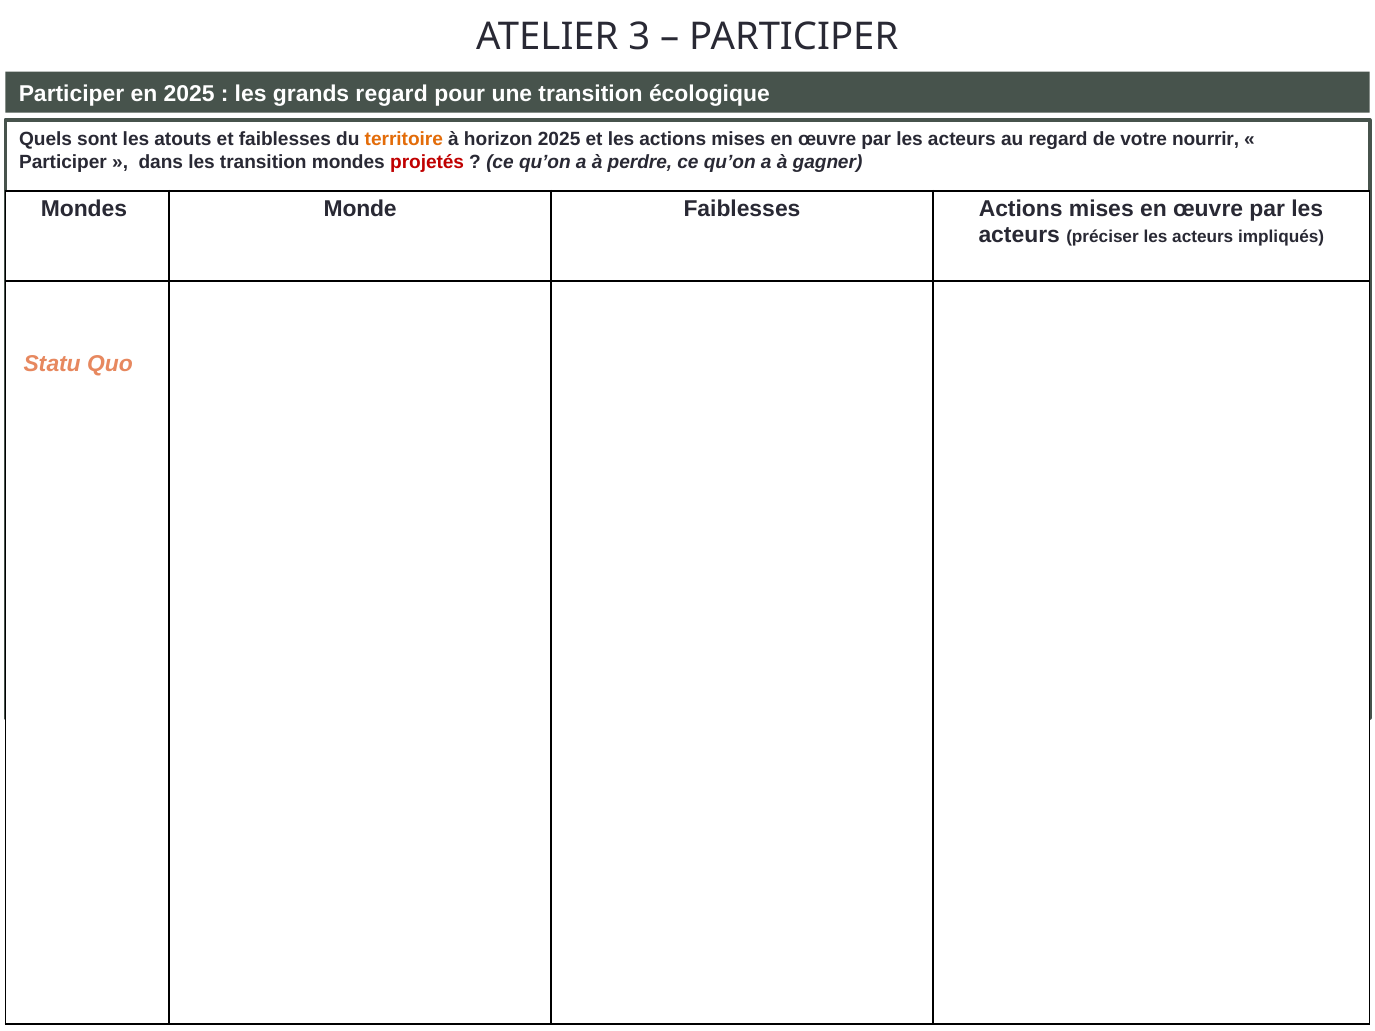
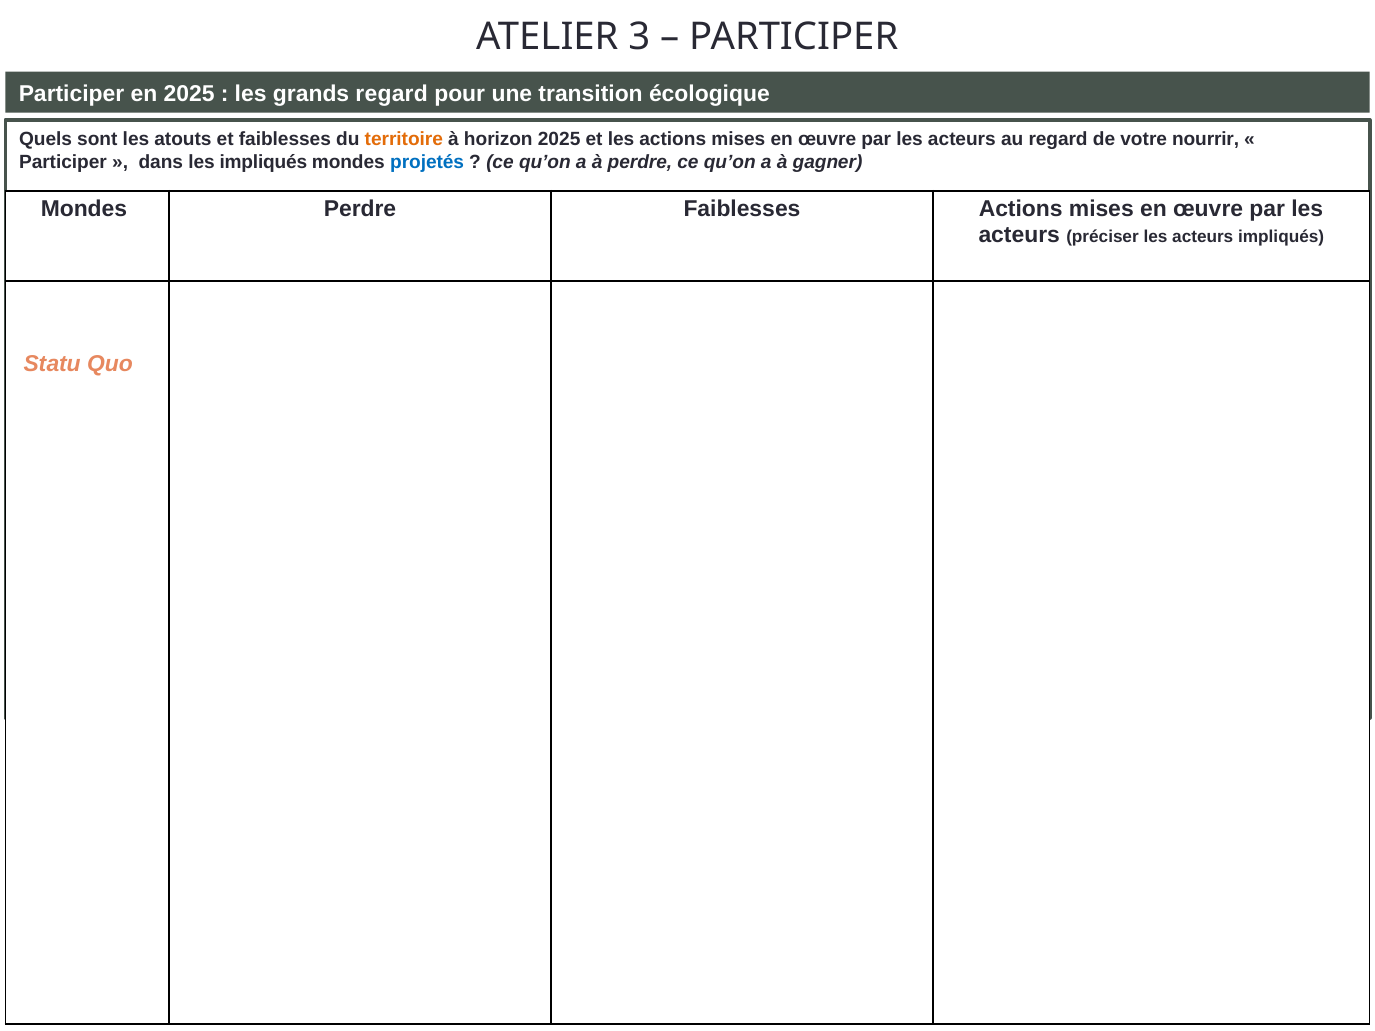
les transition: transition -> impliqués (263, 162)
projetés colour: red -> blue (427, 162)
Mondes Monde: Monde -> Perdre (360, 209)
